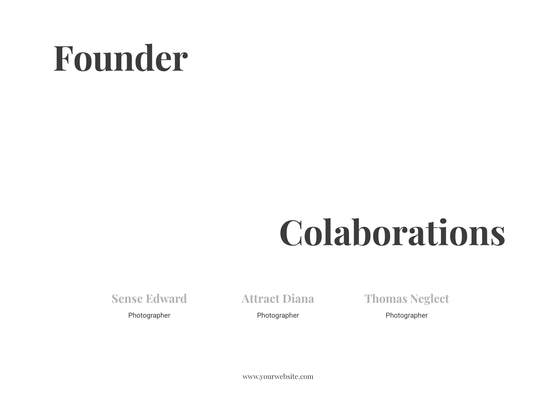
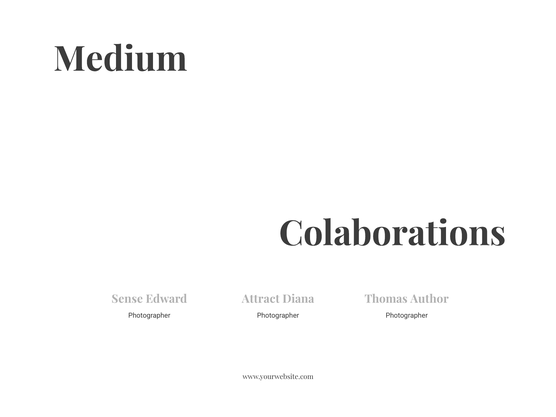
Founder: Founder -> Medium (120, 59)
Neglect: Neglect -> Author (429, 299)
